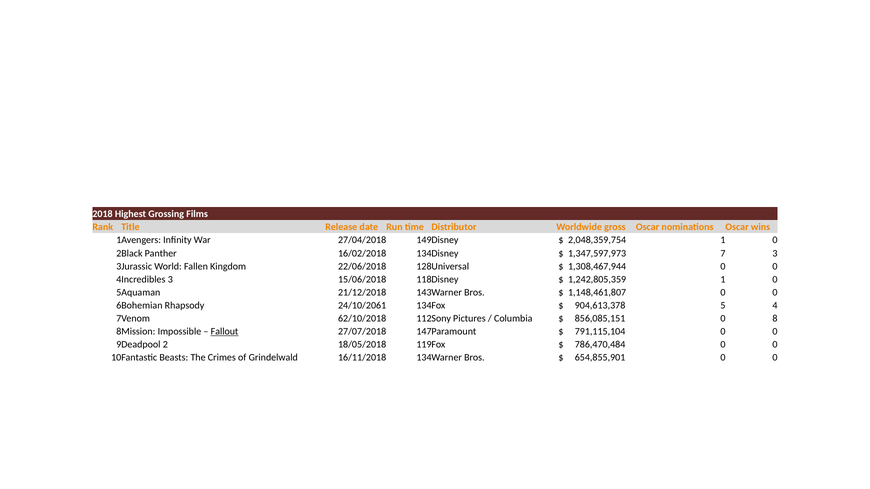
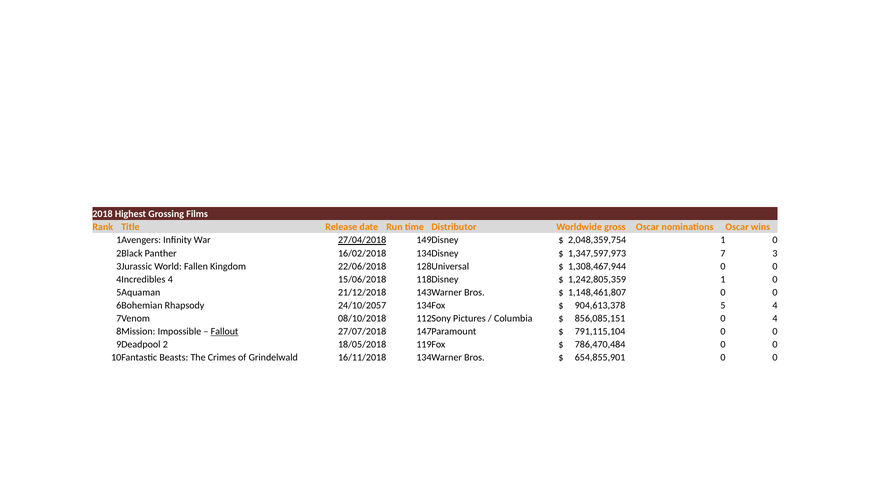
27/04/2018 underline: none -> present (362, 240)
3: 3 -> 4 (170, 280)
24/10/2061: 24/10/2061 -> 24/10/2057 (362, 306)
62/10/2018: 62/10/2018 -> 08/10/2018 (362, 319)
0 8: 8 -> 4 (775, 319)
